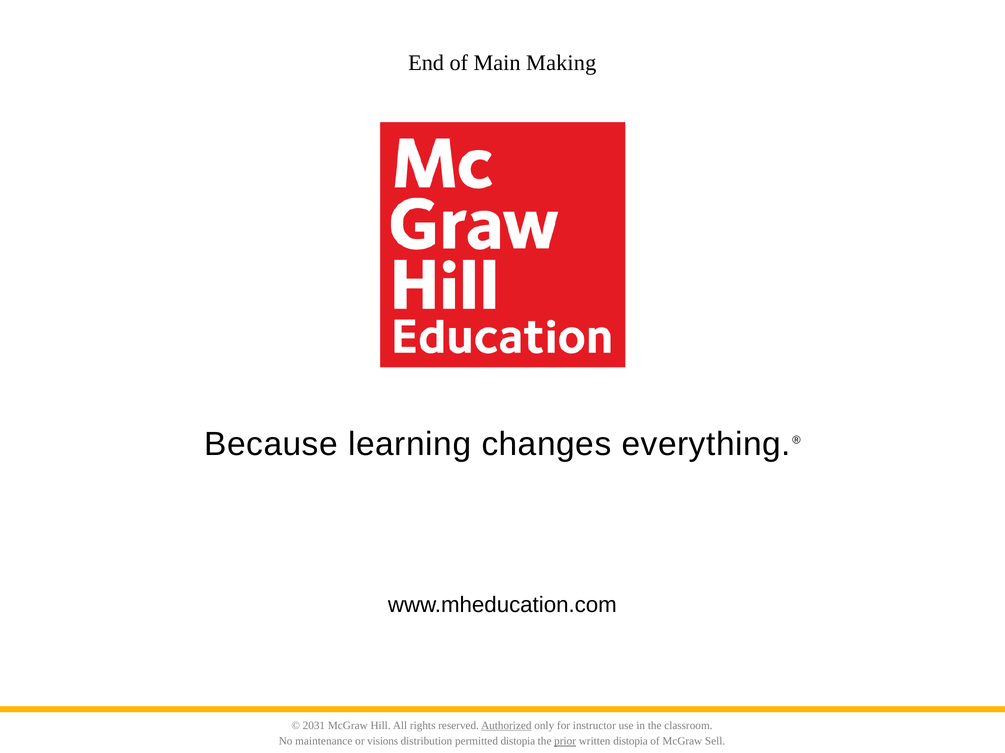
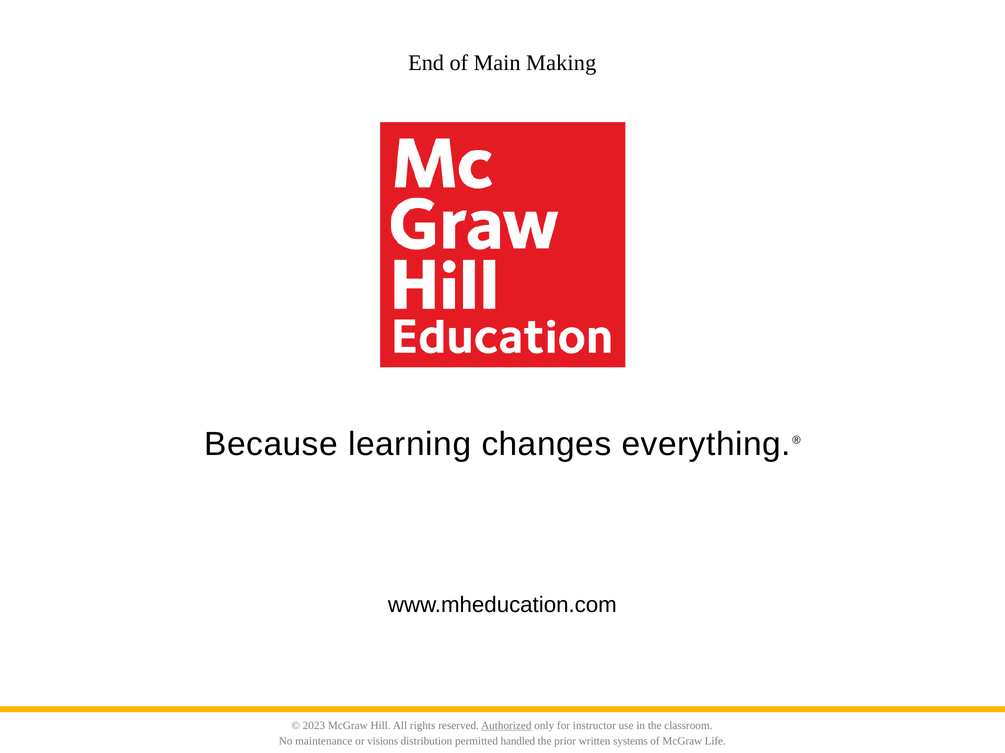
2031: 2031 -> 2023 (314, 726)
permitted distopia: distopia -> handled (518, 742)
prior underline: present -> none (565, 742)
written distopia: distopia -> systems (631, 742)
Sell: Sell -> Life (715, 742)
